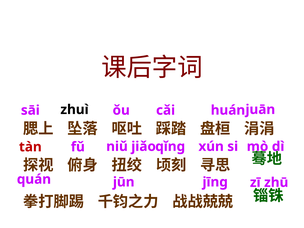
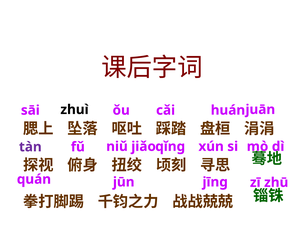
tàn colour: red -> purple (30, 147)
